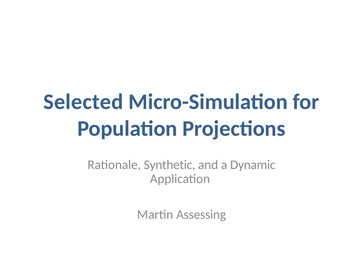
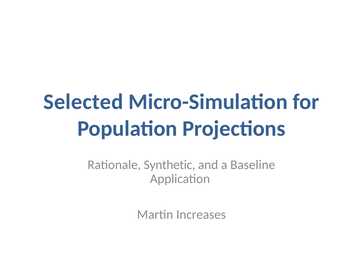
Dynamic: Dynamic -> Baseline (253, 165)
Assessing: Assessing -> Increases (201, 215)
